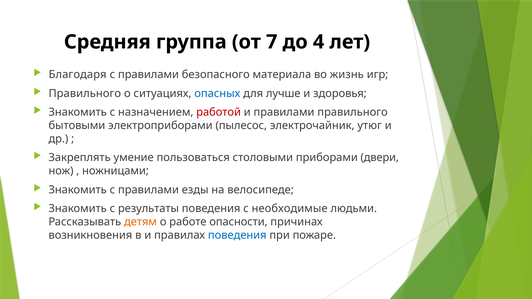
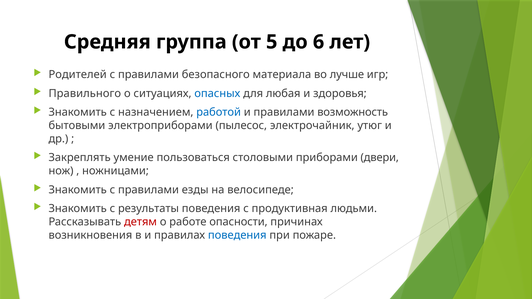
7: 7 -> 5 (272, 42)
4: 4 -> 6 (319, 42)
Благодаря: Благодаря -> Родителей (78, 75)
жизнь: жизнь -> лучше (347, 75)
лучше: лучше -> любая (283, 93)
работой colour: red -> blue (219, 112)
правилами правильного: правильного -> возможность (353, 112)
необходимые: необходимые -> продуктивная (290, 209)
детям colour: orange -> red (140, 222)
